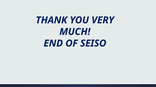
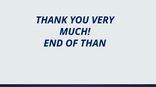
SEISO: SEISO -> THAN (93, 44)
